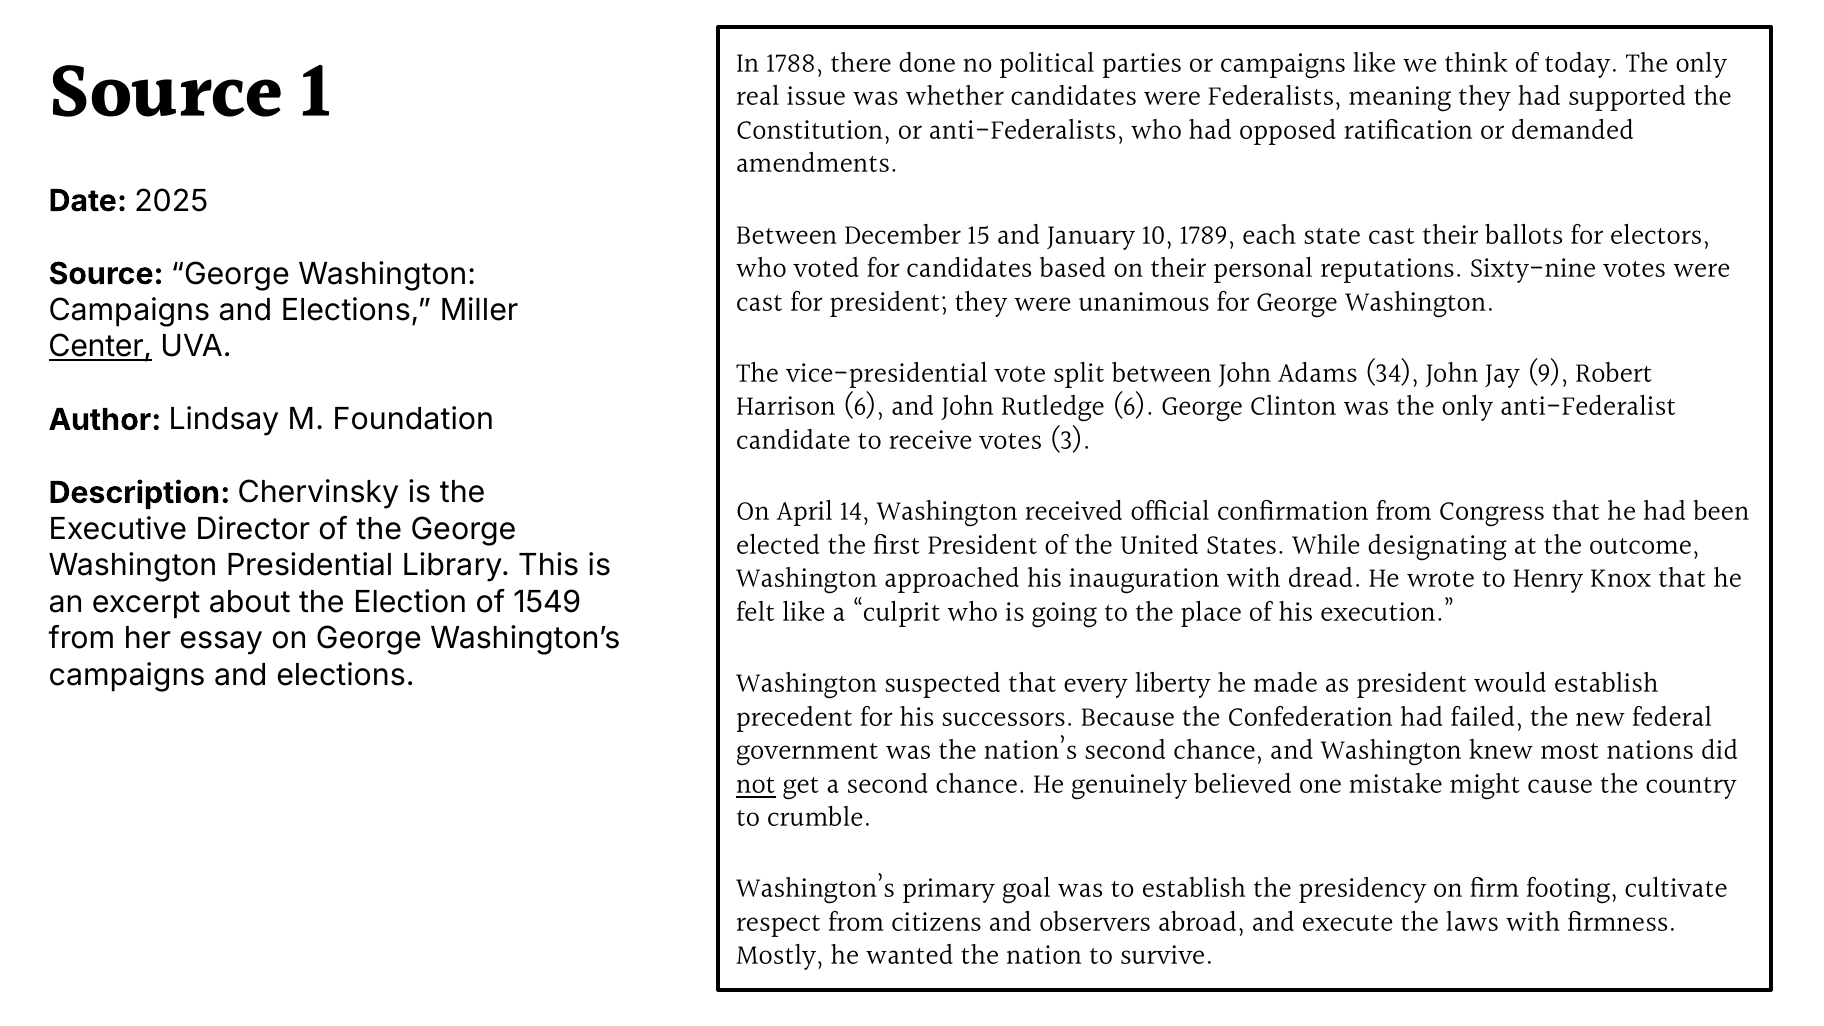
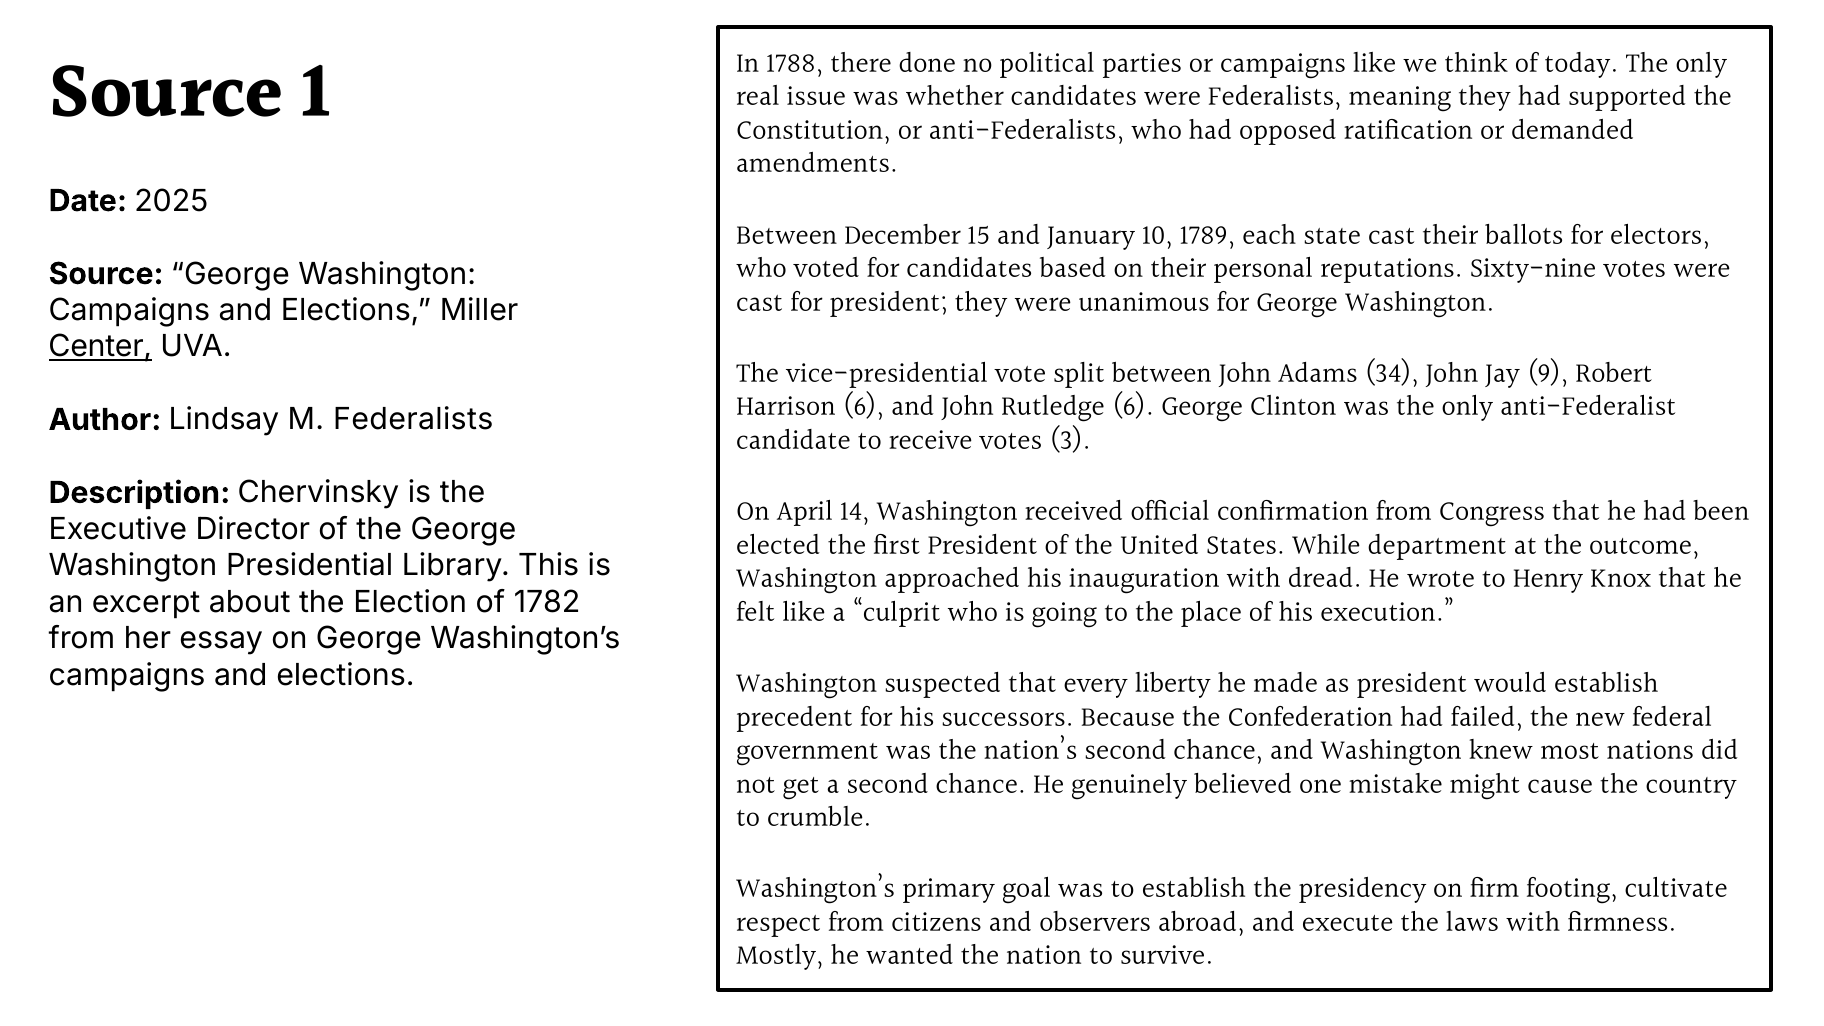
M Foundation: Foundation -> Federalists (413, 420)
designating: designating -> department (1437, 546)
1549: 1549 -> 1782 (547, 602)
not underline: present -> none (756, 785)
